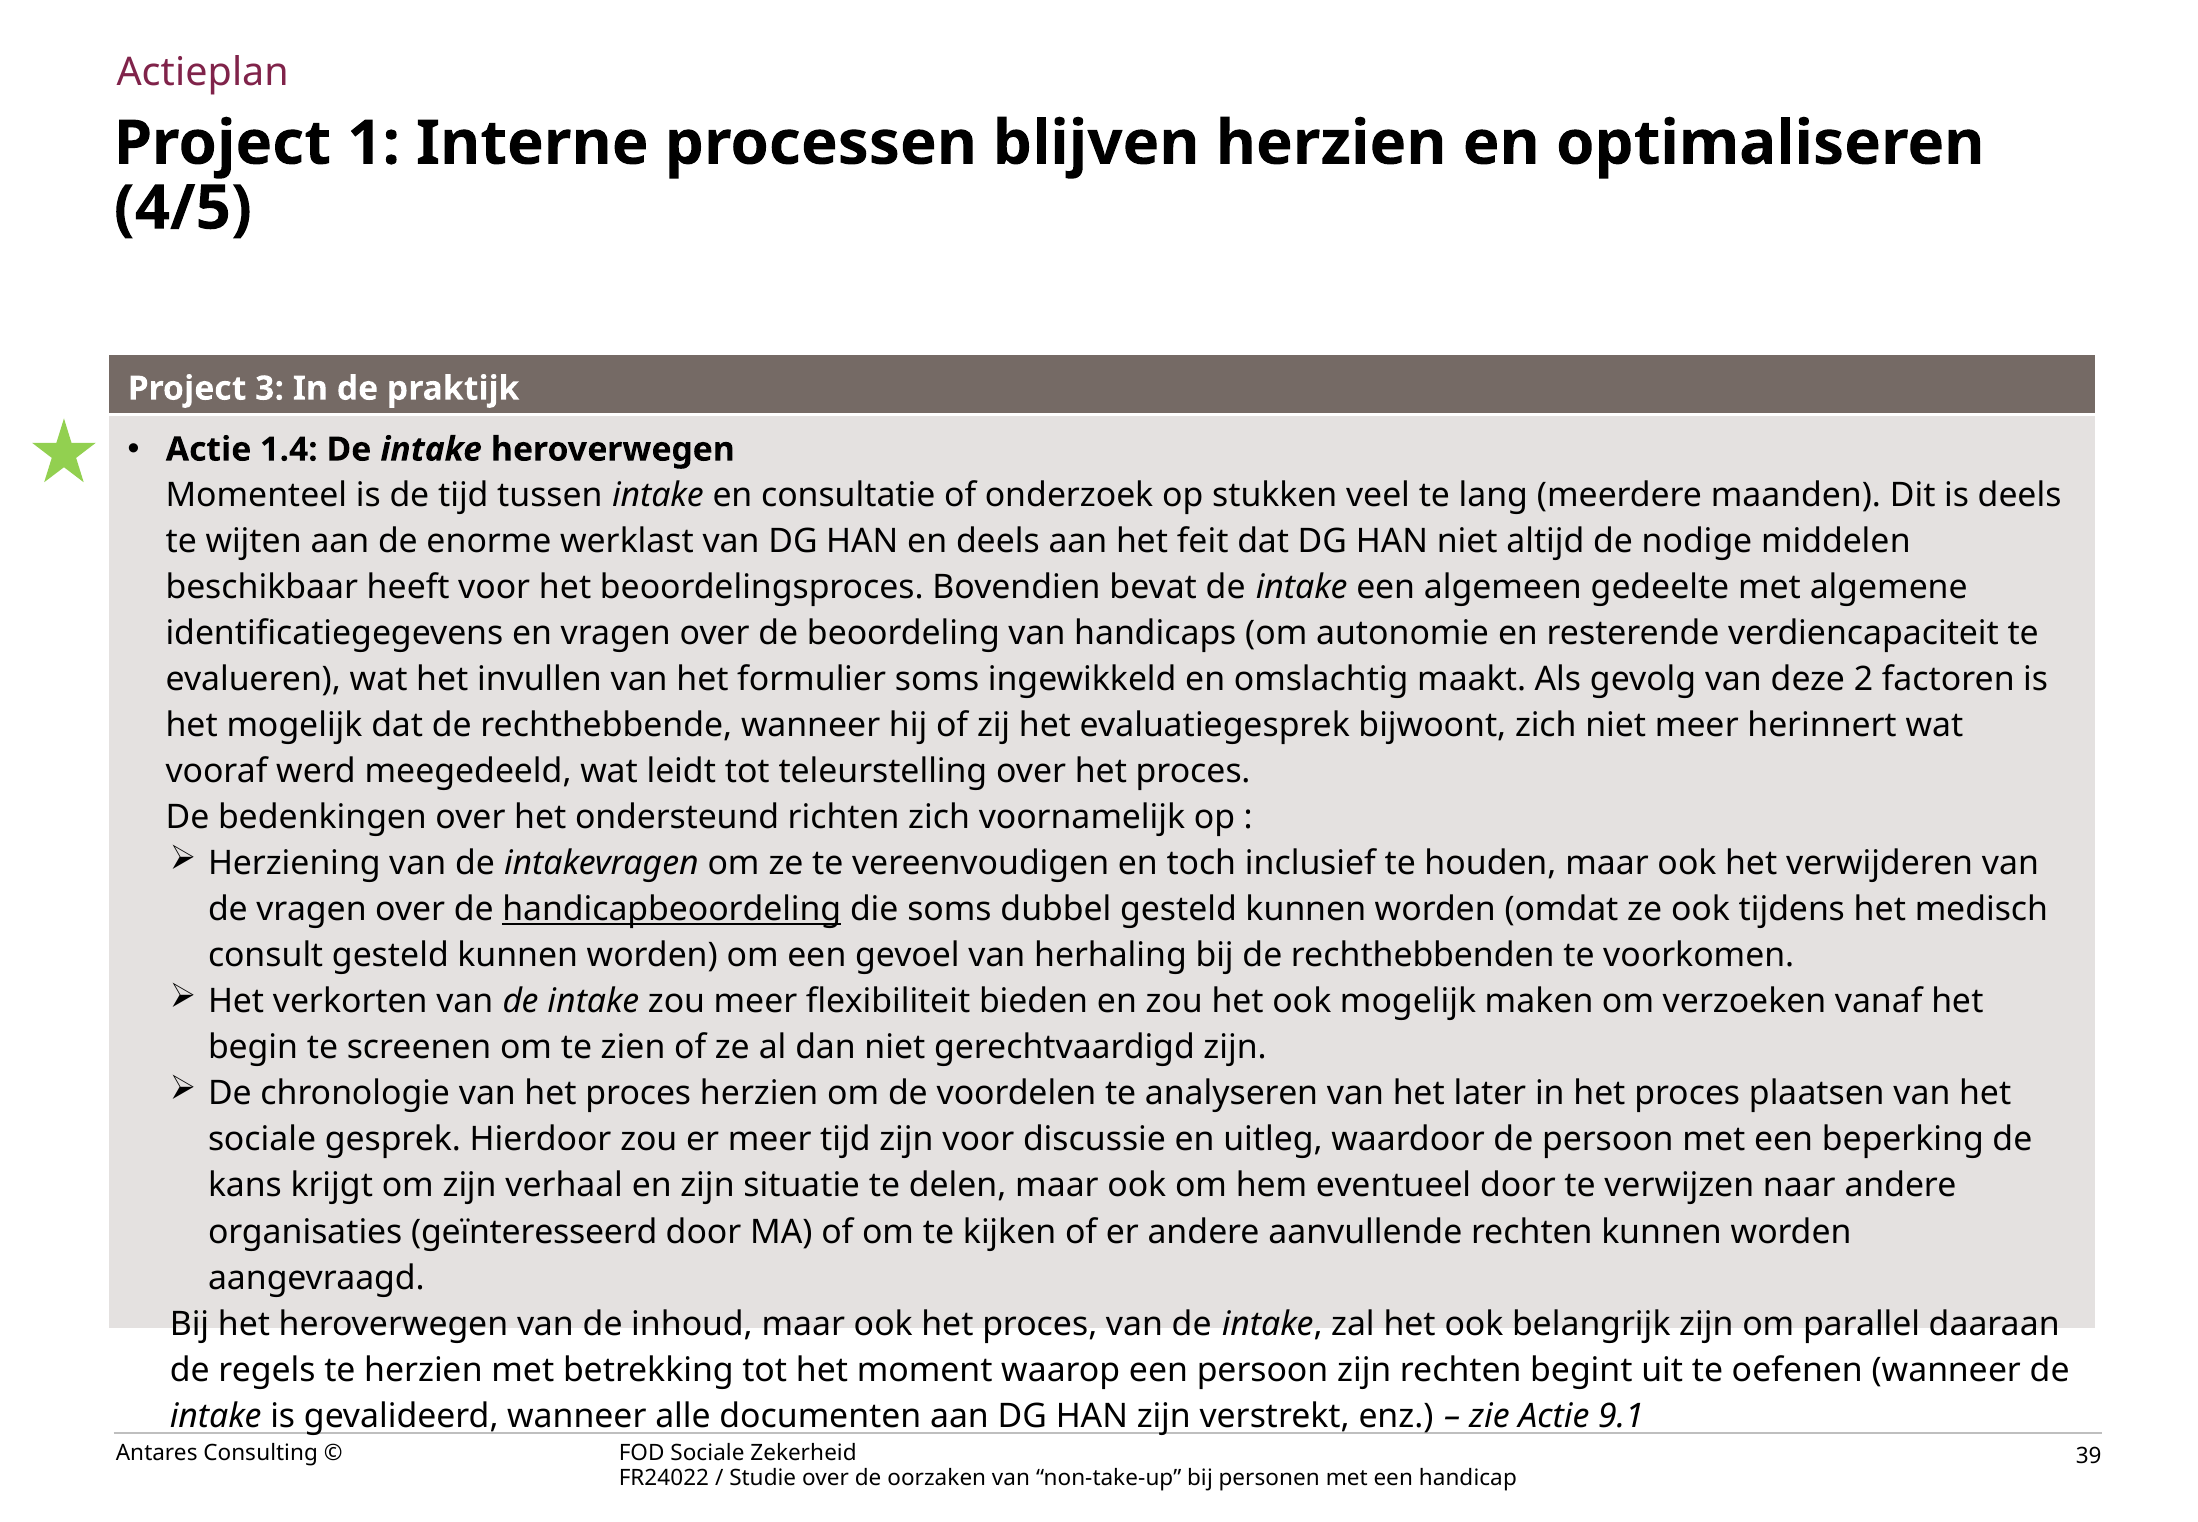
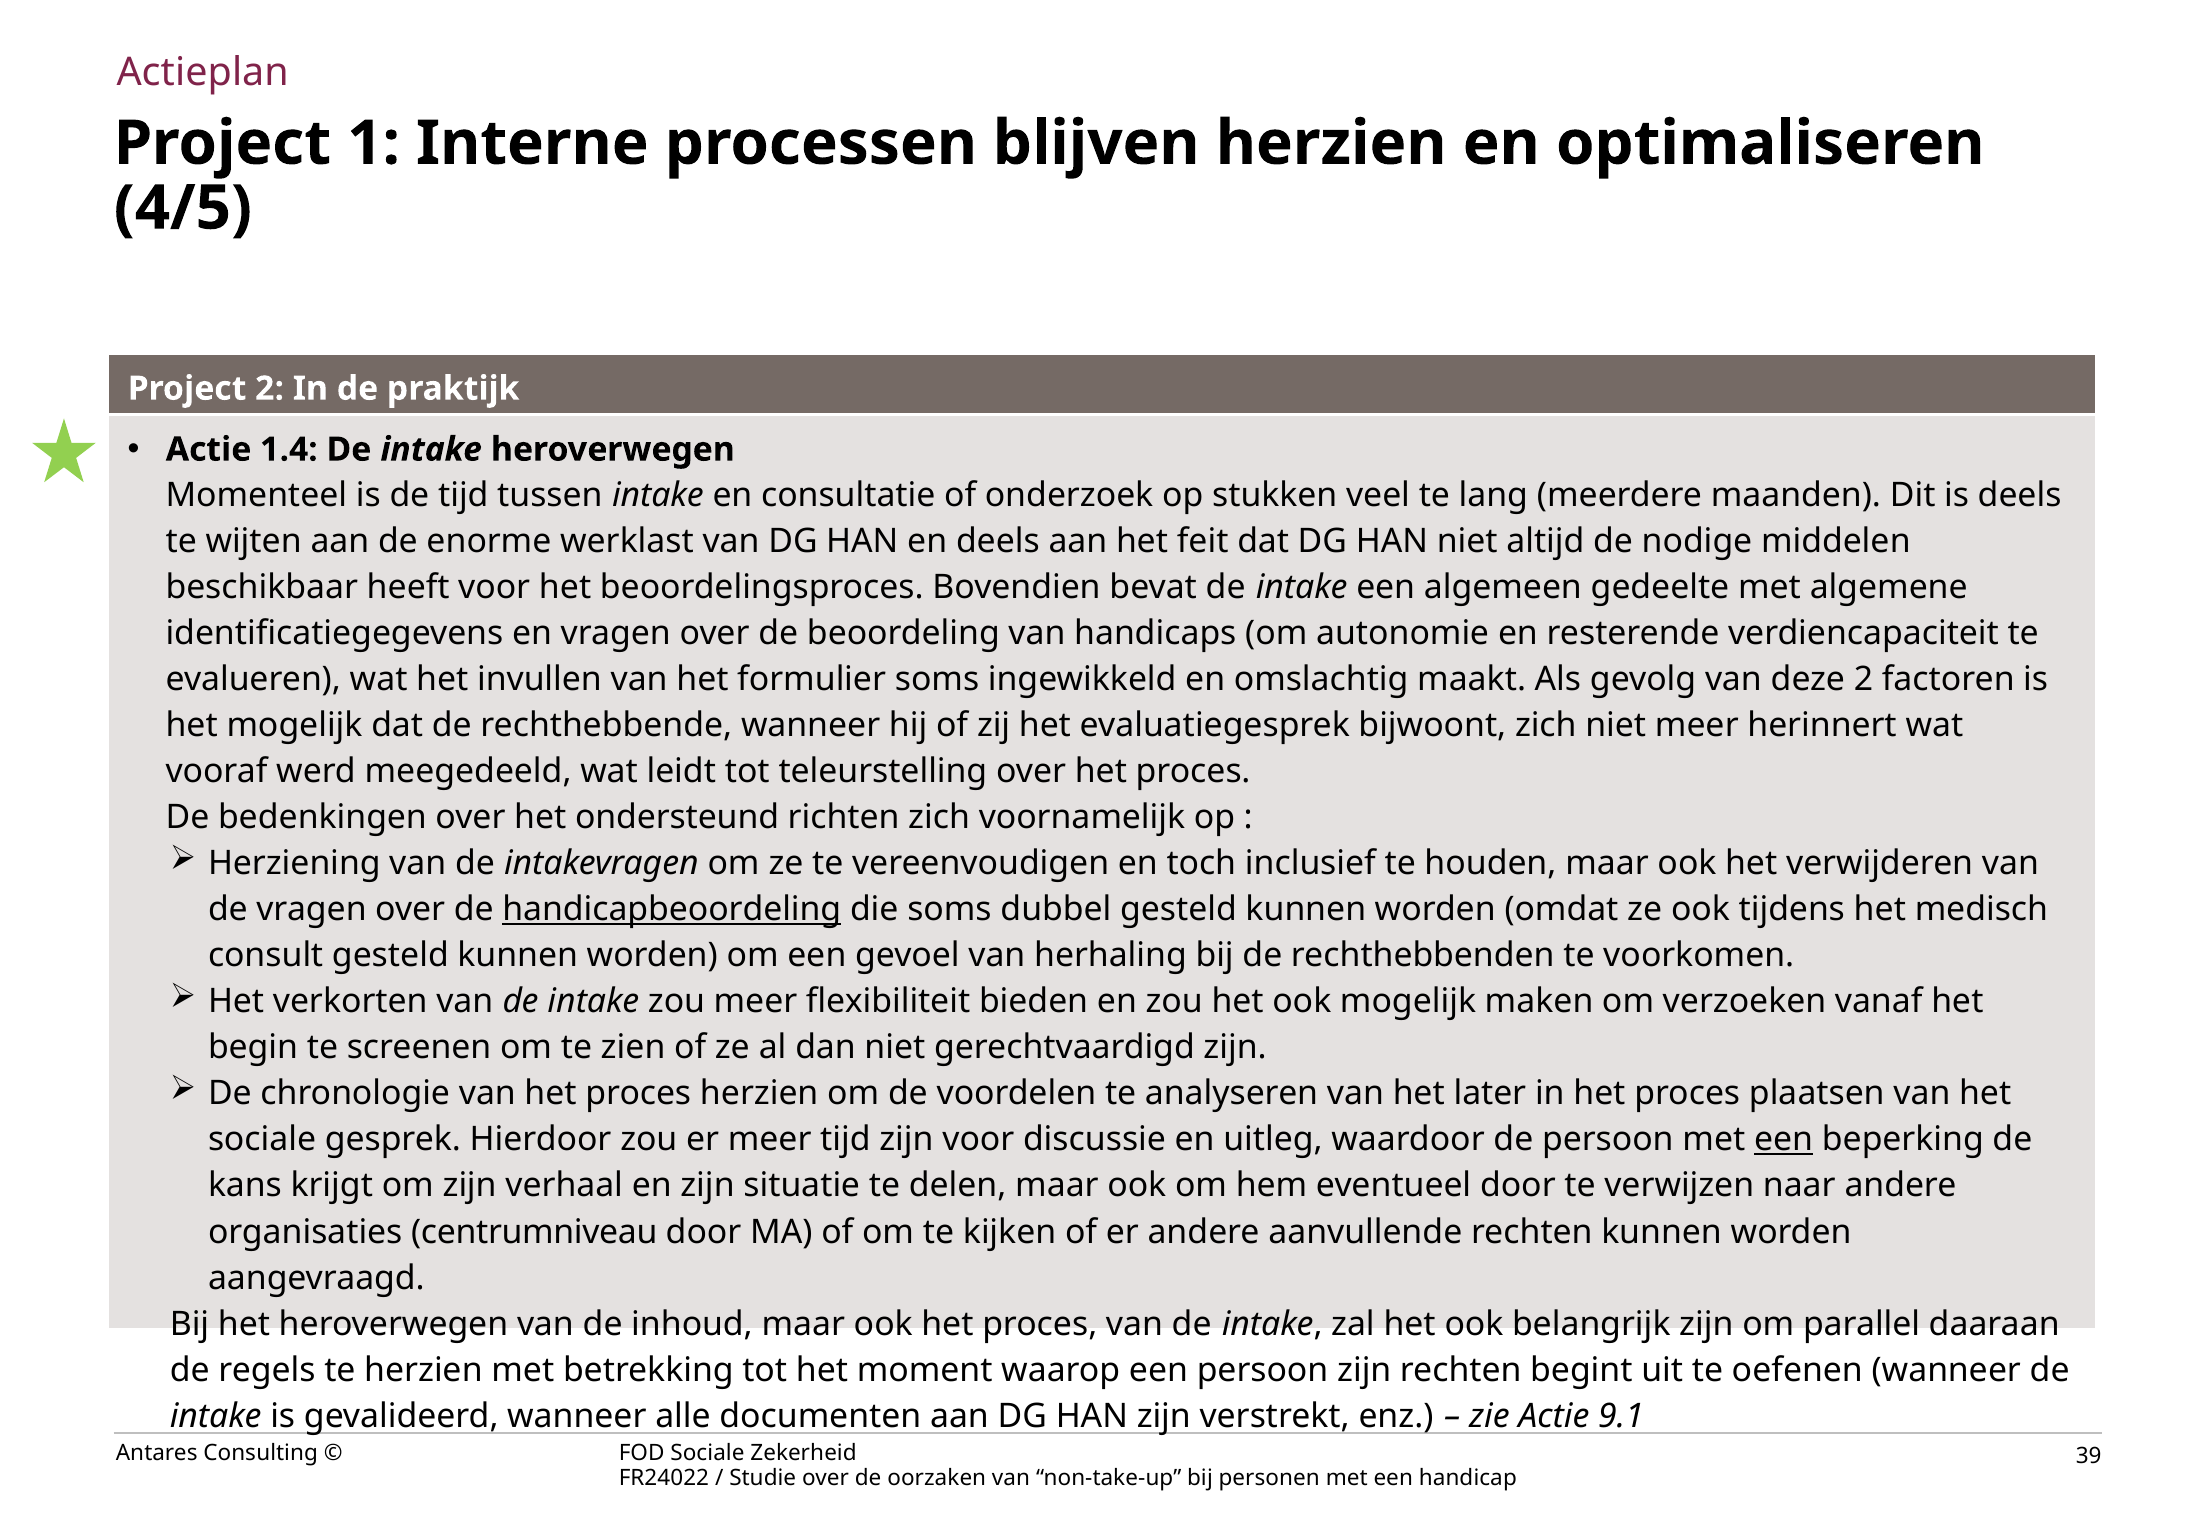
Project 3: 3 -> 2 (270, 388)
een underline: none -> present (1784, 1140)
geïnteresseerd: geïnteresseerd -> centrumniveau (534, 1232)
